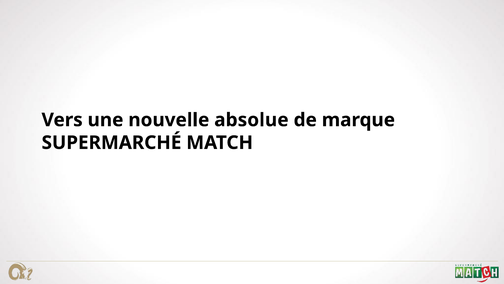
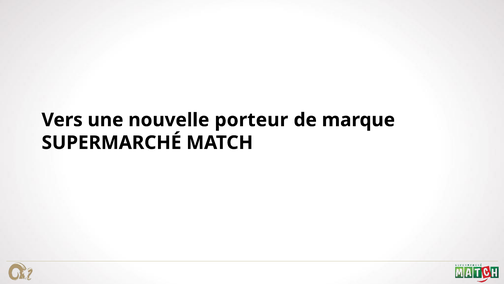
absolue: absolue -> porteur (251, 120)
